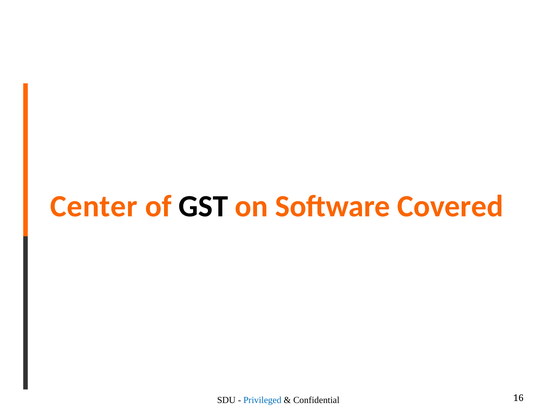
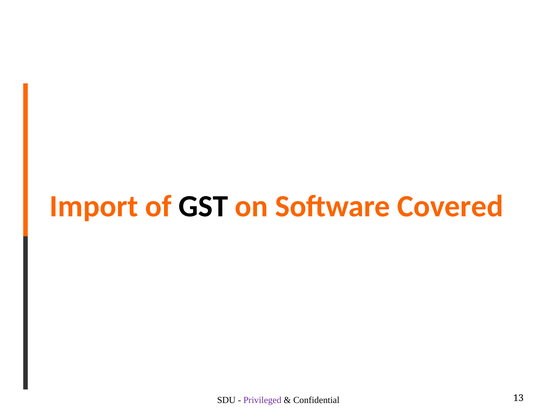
Center: Center -> Import (94, 207)
Privileged colour: blue -> purple (262, 401)
16: 16 -> 13 (518, 399)
